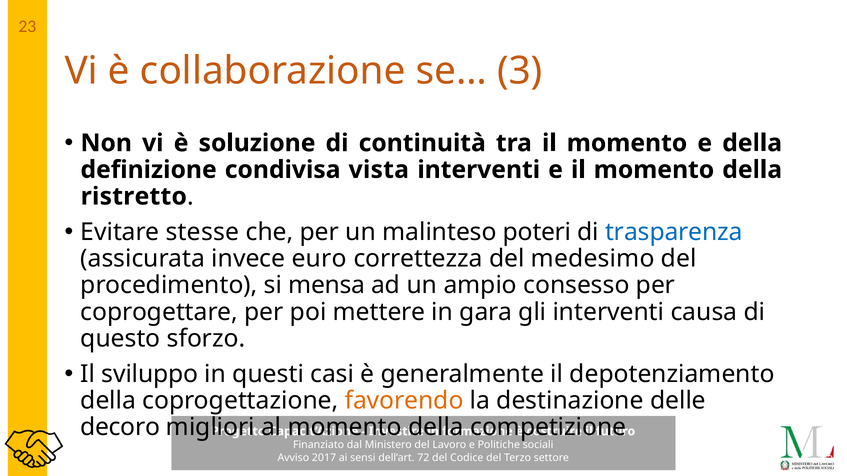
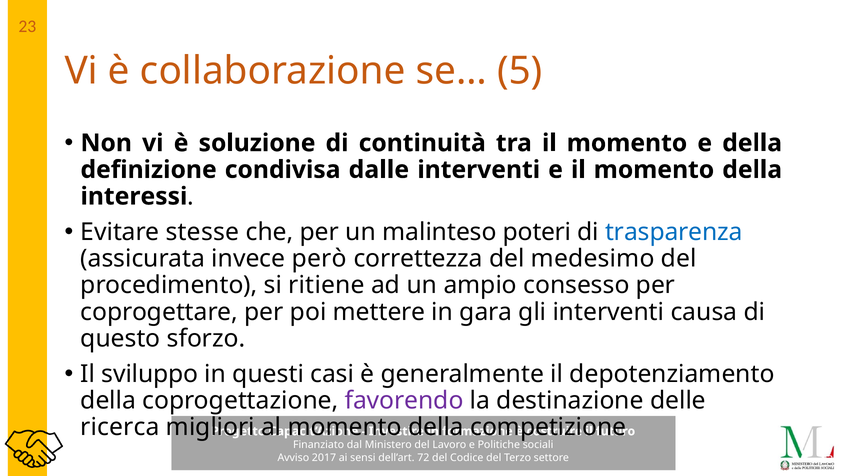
3: 3 -> 5 (520, 71)
vista: vista -> dalle (379, 170)
ristretto: ristretto -> interessi (134, 197)
euro: euro -> però (319, 259)
mensa: mensa -> ritiene (327, 285)
favorendo colour: orange -> purple (404, 401)
decoro: decoro -> ricerca (120, 428)
